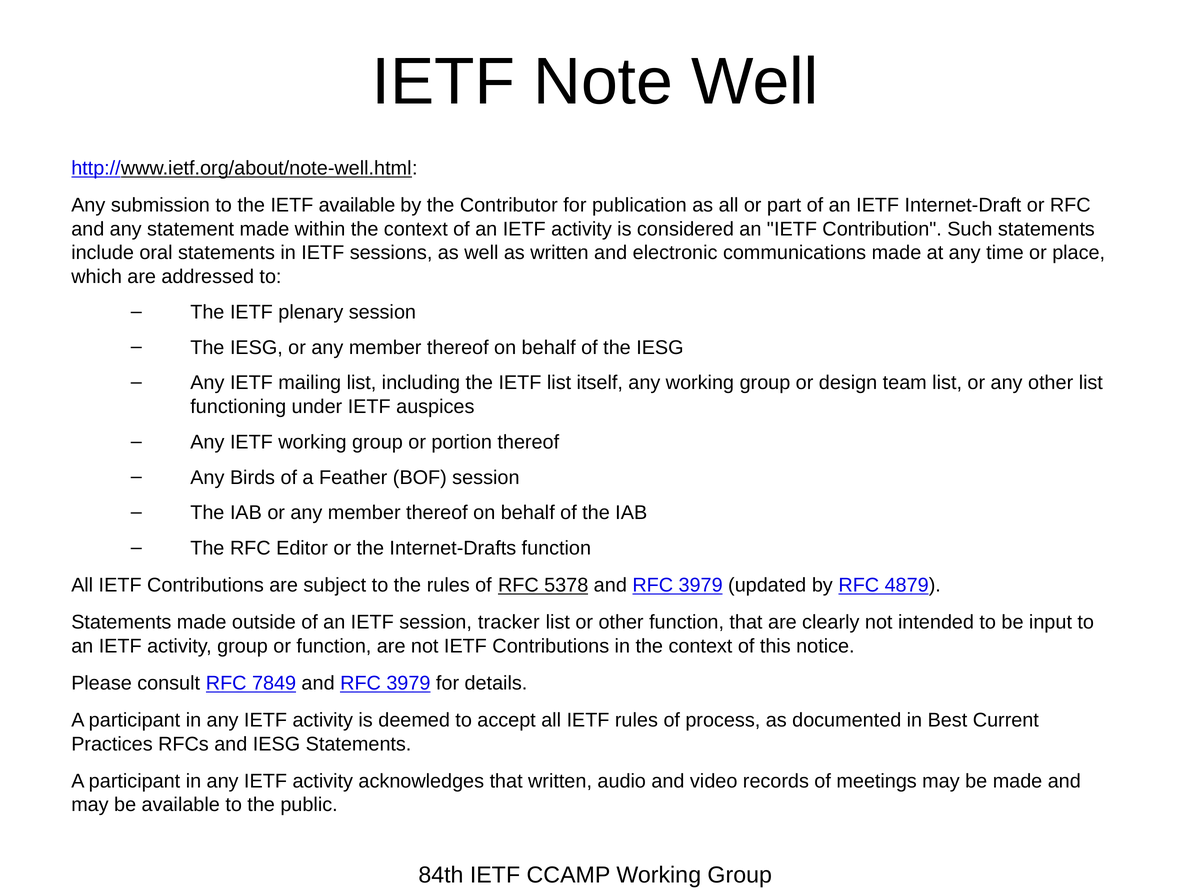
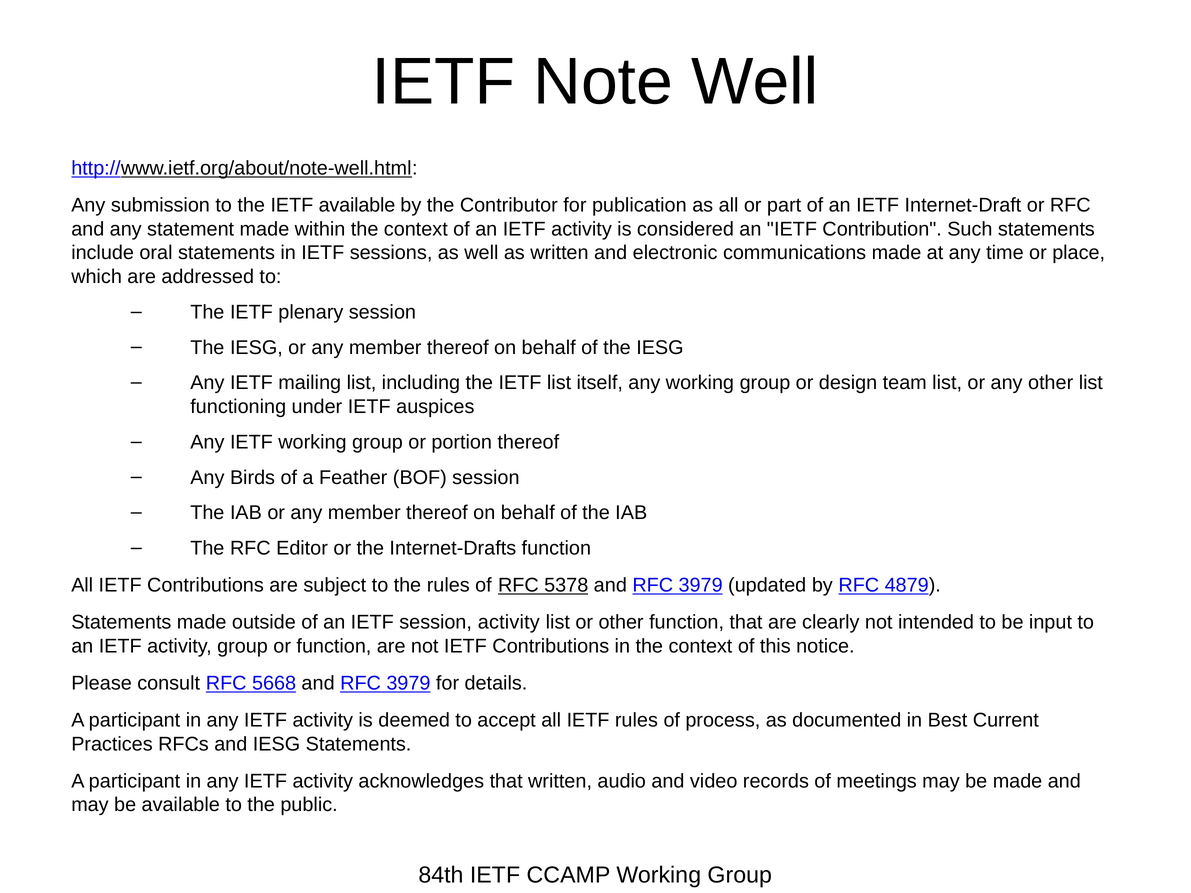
session tracker: tracker -> activity (509, 622)
7849: 7849 -> 5668 (274, 683)
